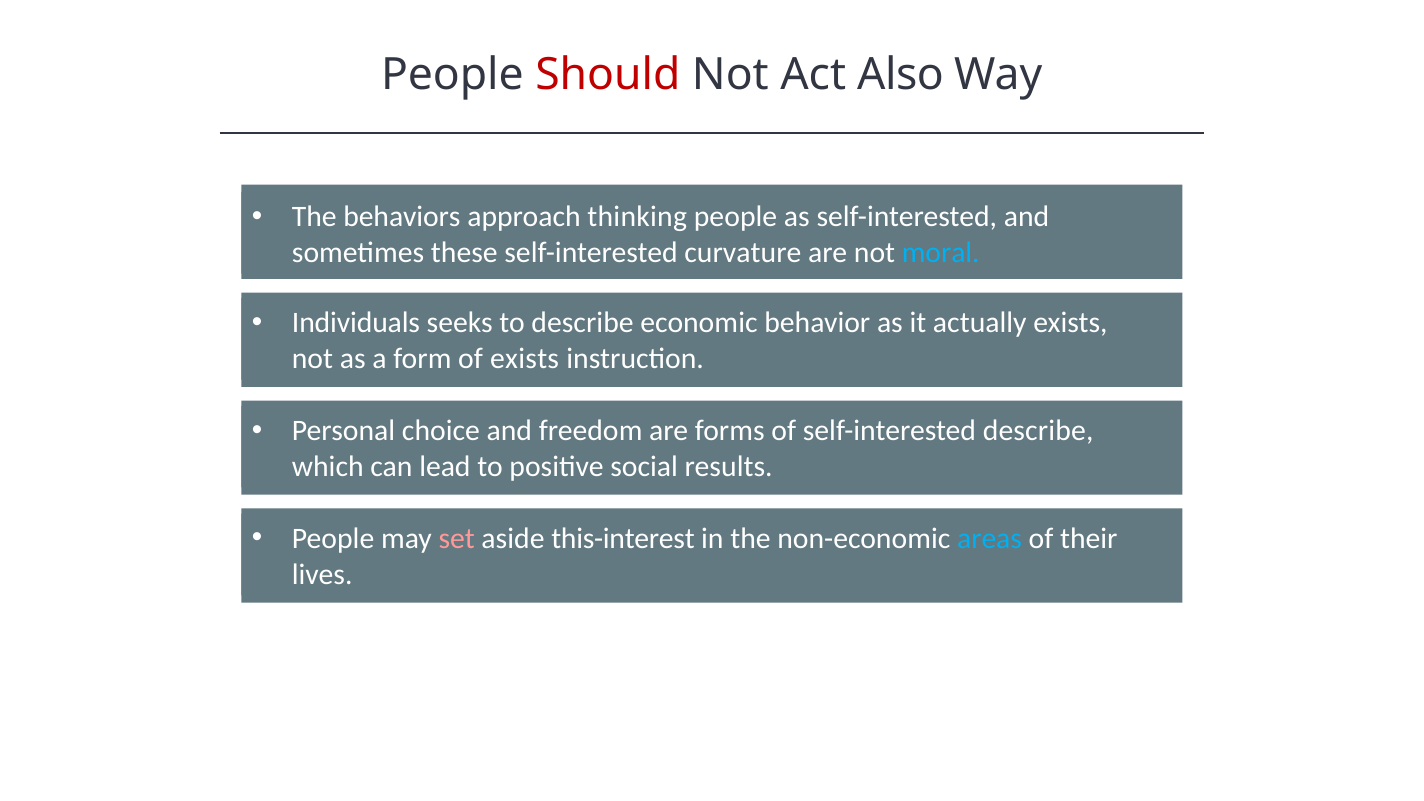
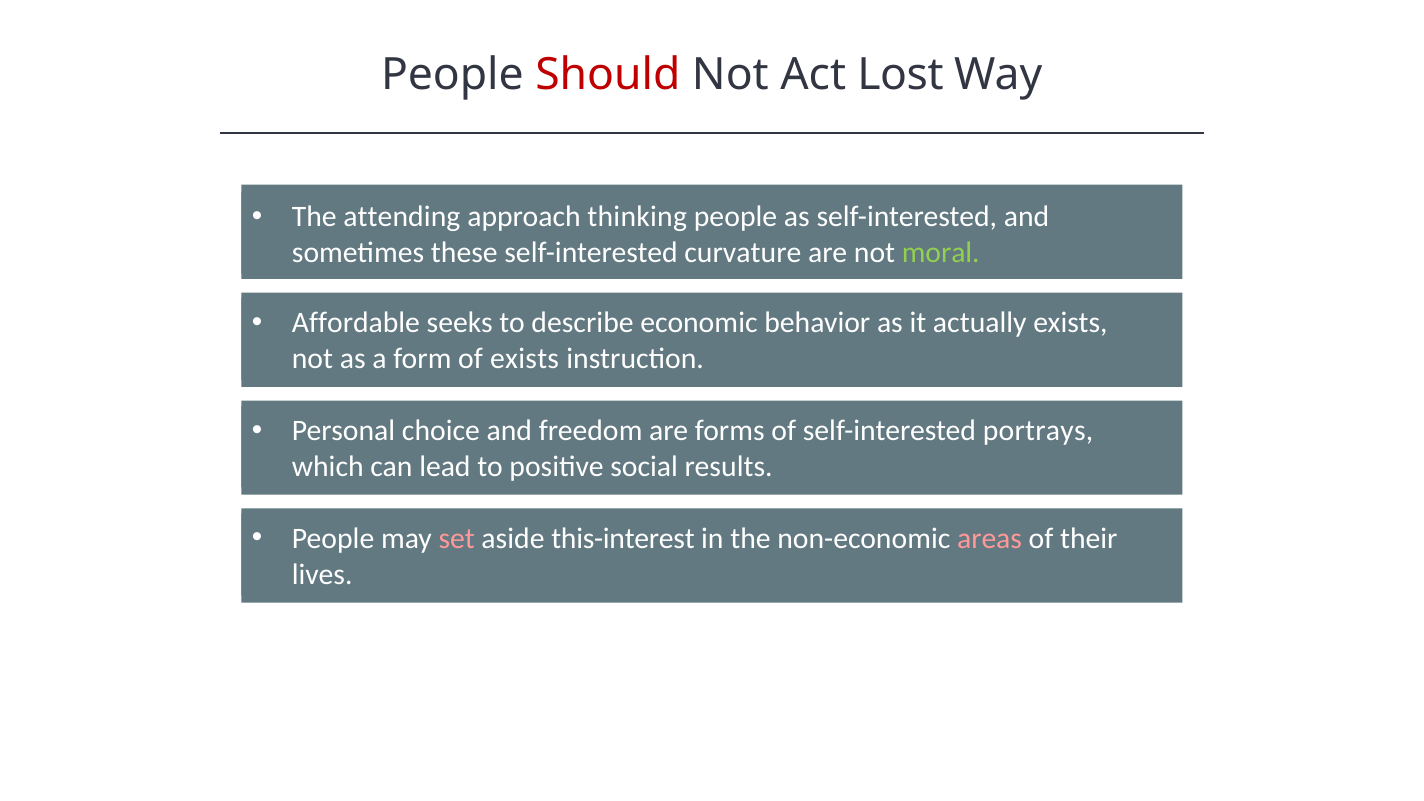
Also: Also -> Lost (900, 75)
behaviors: behaviors -> attending (402, 217)
moral colour: light blue -> light green (941, 253)
Individuals: Individuals -> Affordable (356, 323)
self-interested describe: describe -> portrays (1038, 431)
areas colour: light blue -> pink (990, 539)
